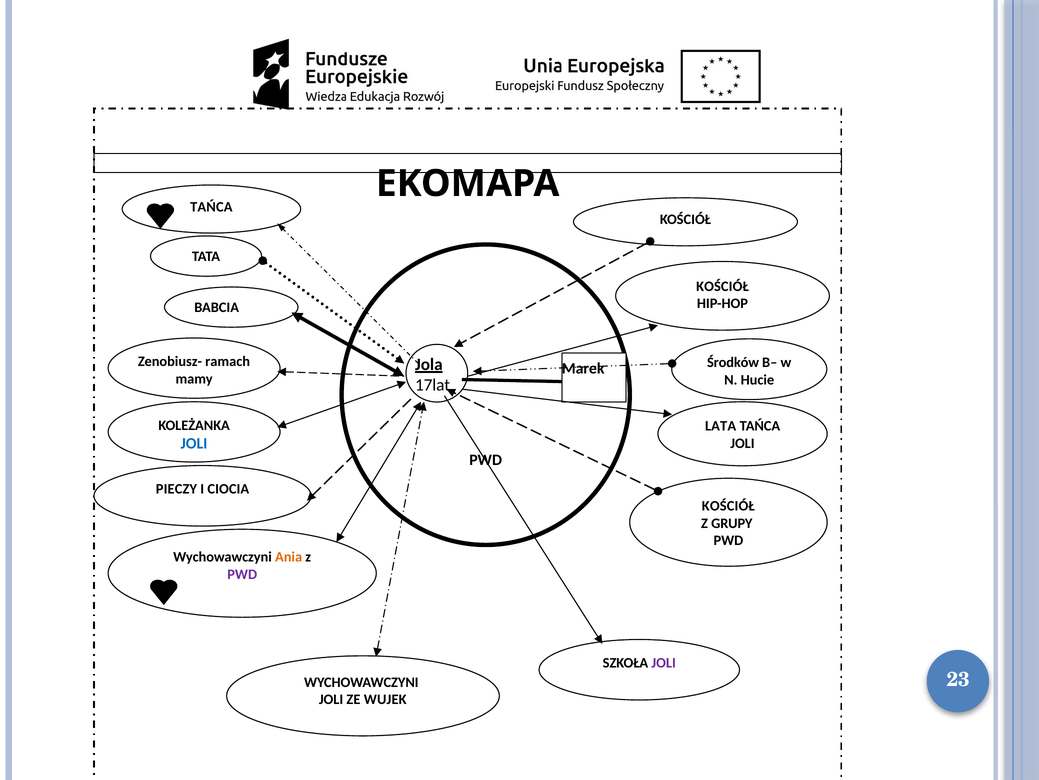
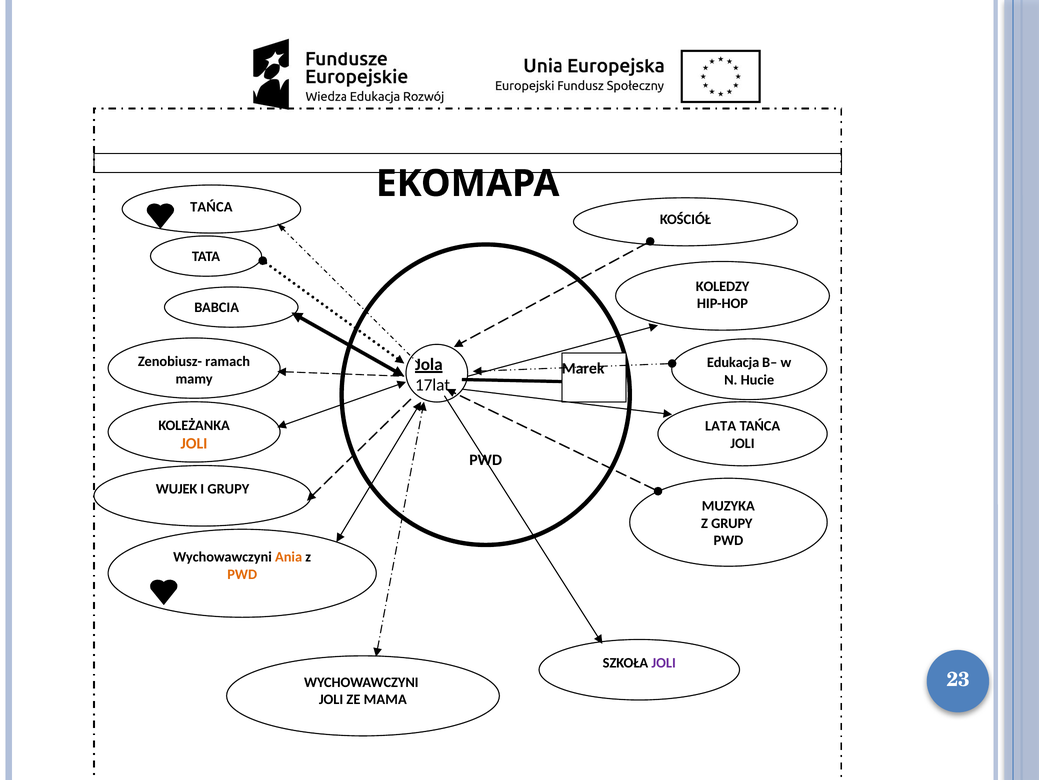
KOŚCIÓŁ: KOŚCIÓŁ -> KOLEDZY (723, 286)
Środków: Środków -> Edukacja (733, 362)
JOLI colour: blue -> orange (194, 443)
PIECZY: PIECZY -> WUJEK (177, 489)
I CIOCIA: CIOCIA -> GRUPY (228, 489)
KOŚCIÓŁ: KOŚCIÓŁ -> MUZYKA (728, 505)
PWD colour: purple -> orange (242, 574)
WUJEK: WUJEK -> MAMA (385, 699)
